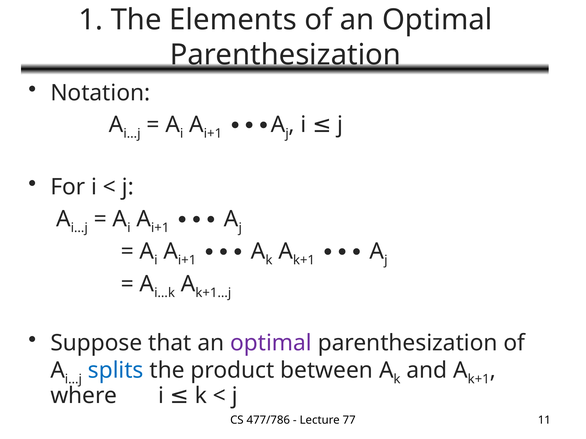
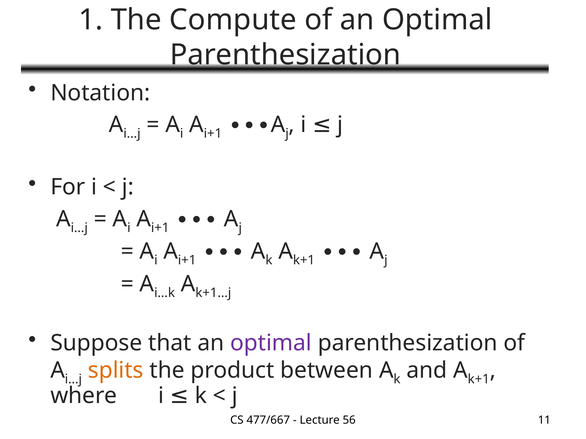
Elements: Elements -> Compute (233, 20)
splits colour: blue -> orange (116, 371)
477/786: 477/786 -> 477/667 (268, 421)
77: 77 -> 56 (349, 421)
